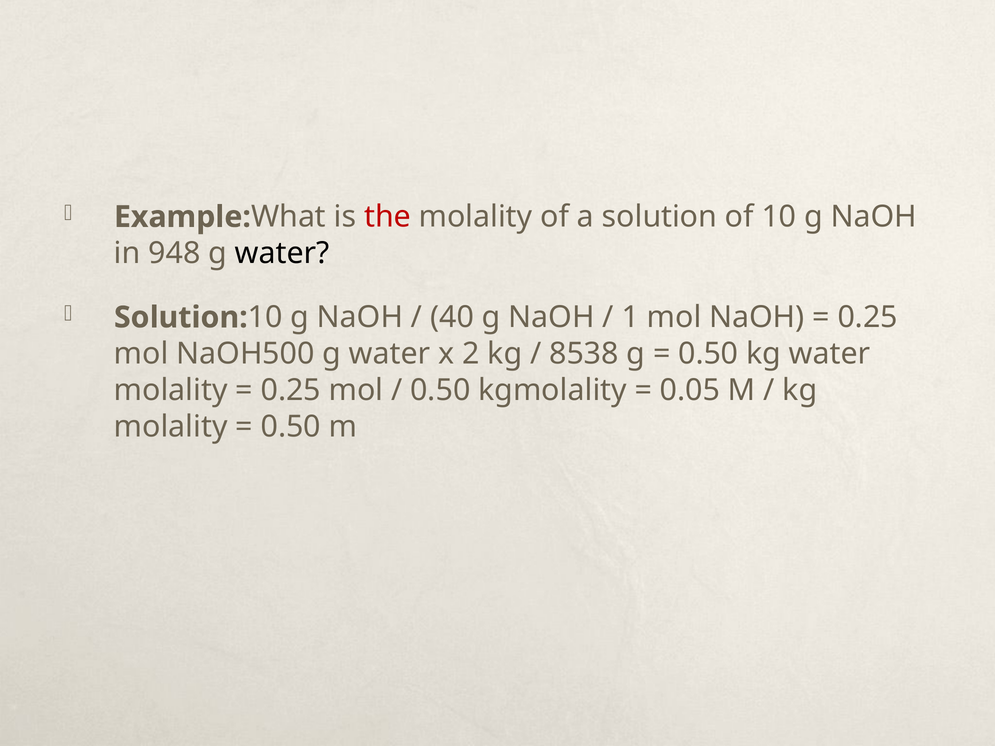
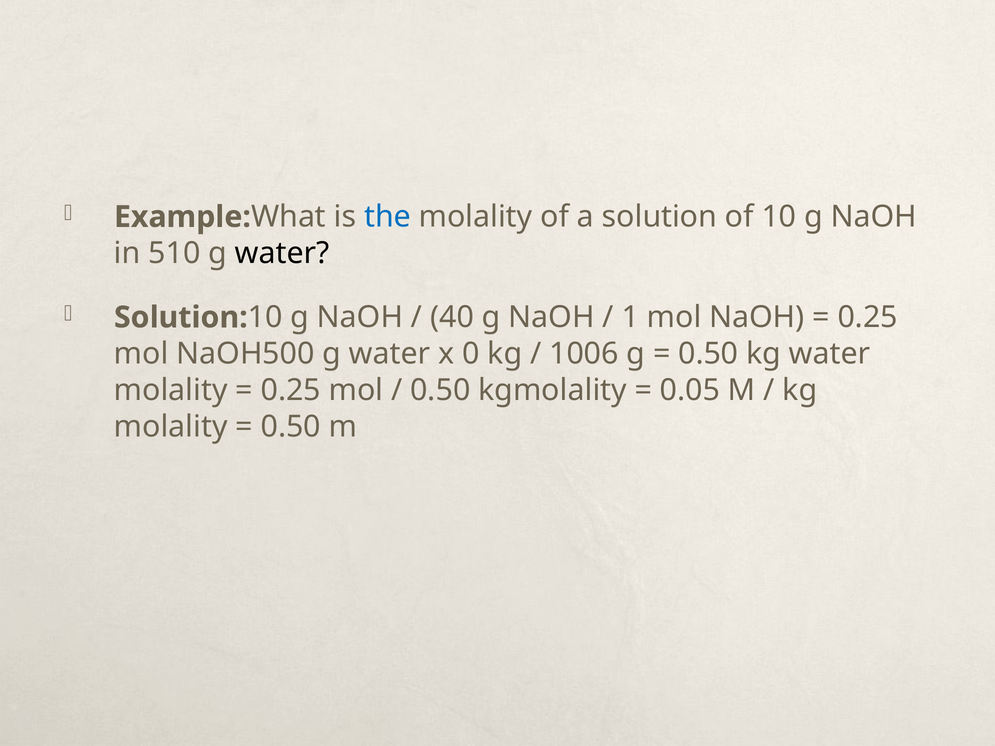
the colour: red -> blue (388, 217)
948: 948 -> 510 (174, 253)
2: 2 -> 0 (471, 354)
8538: 8538 -> 1006 (584, 354)
